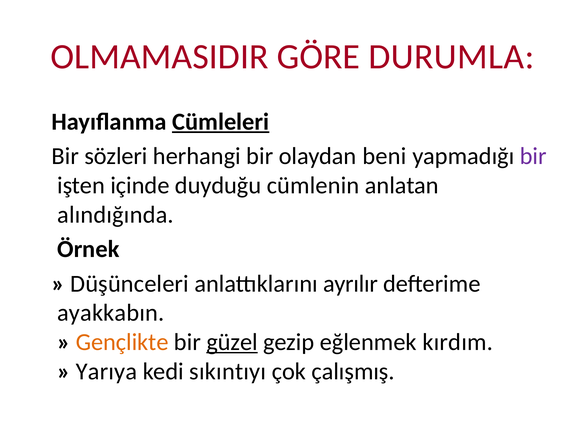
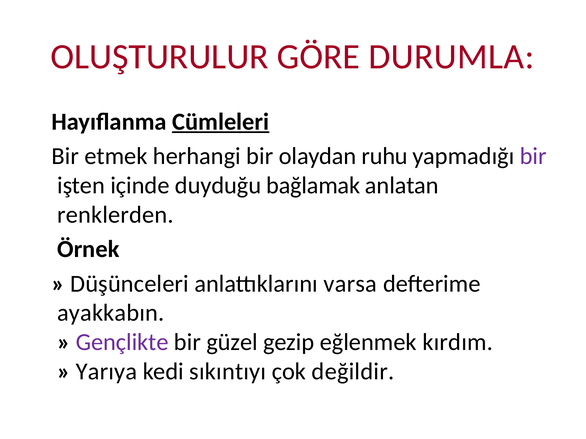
OLMAMASIDIR: OLMAMASIDIR -> OLUŞTURULUR (160, 57)
sözleri: sözleri -> etmek (116, 156)
beni: beni -> ruhu (385, 156)
cümlenin: cümlenin -> bağlamak (313, 186)
alındığında: alındığında -> renklerden (115, 215)
ayrılır: ayrılır -> varsa (350, 284)
Gençlikte colour: orange -> purple (122, 343)
güzel underline: present -> none (232, 343)
çalışmış: çalışmış -> değildir (353, 372)
